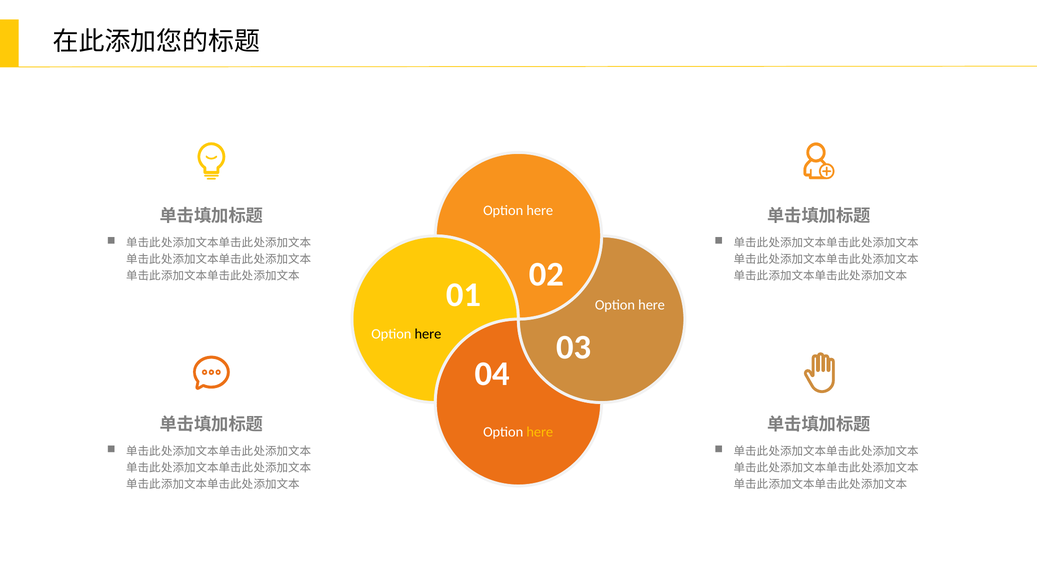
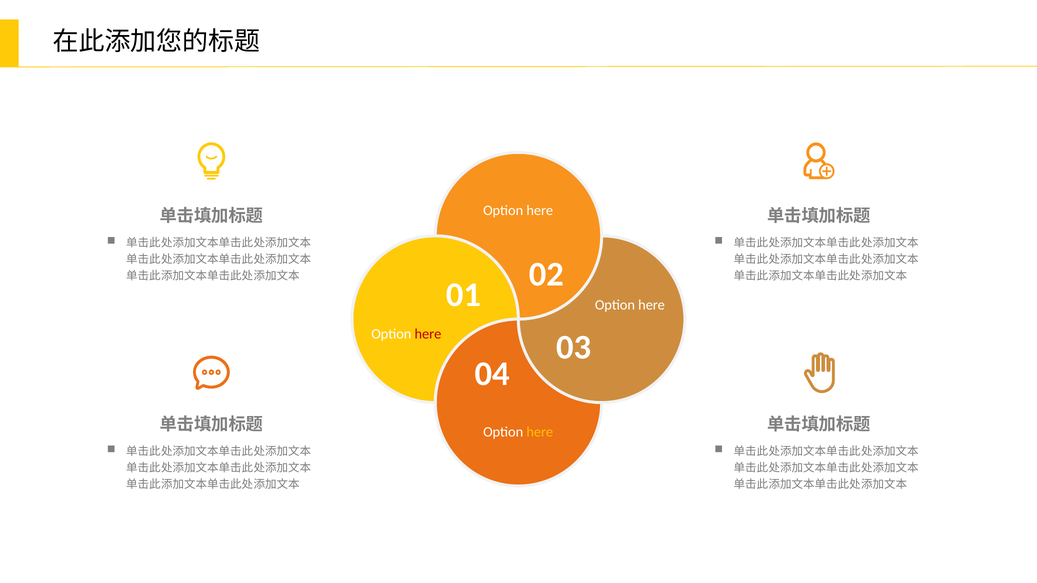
here colour: black -> red (428, 334)
